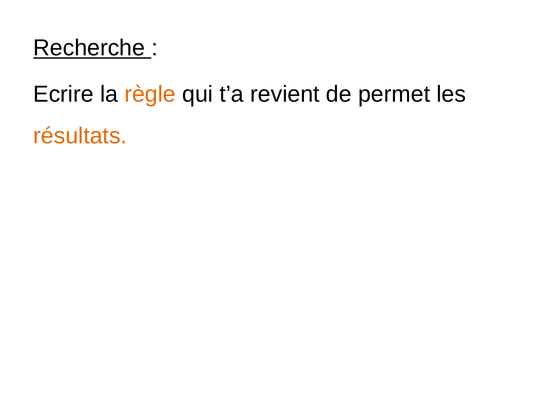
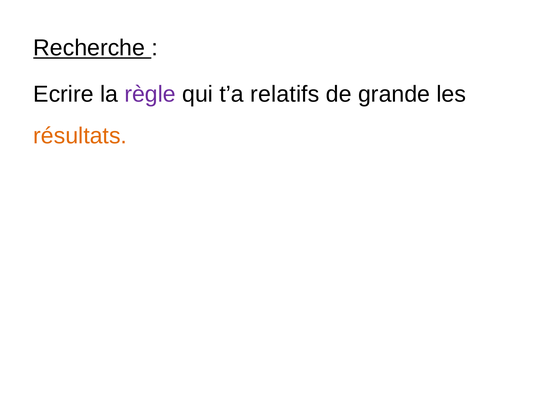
règle colour: orange -> purple (150, 94)
revient: revient -> relatifs (285, 94)
permet: permet -> grande (394, 94)
